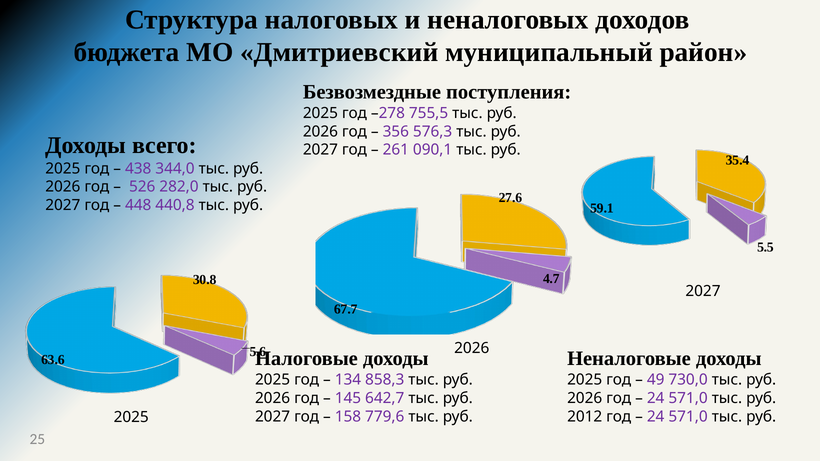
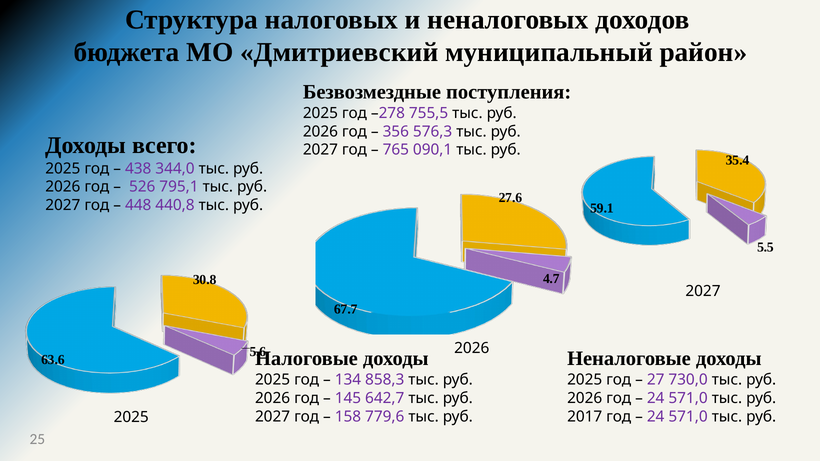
261: 261 -> 765 (396, 150)
282,0: 282,0 -> 795,1 (179, 187)
49: 49 -> 27 (656, 380)
2012: 2012 -> 2017 (585, 417)
